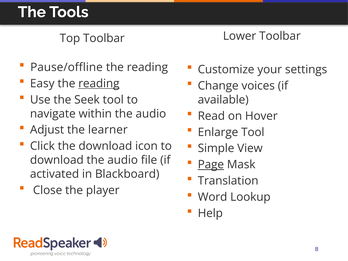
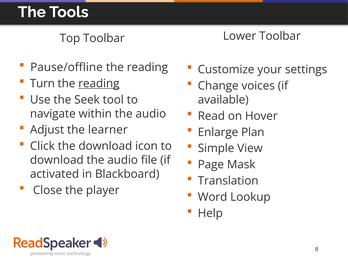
Easy: Easy -> Turn (42, 84)
Enlarge Tool: Tool -> Plan (253, 132)
Page underline: present -> none (211, 165)
